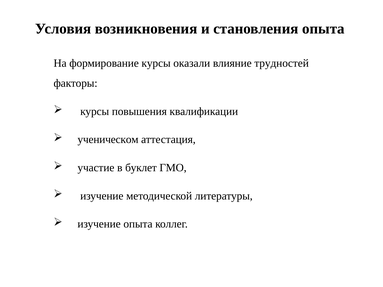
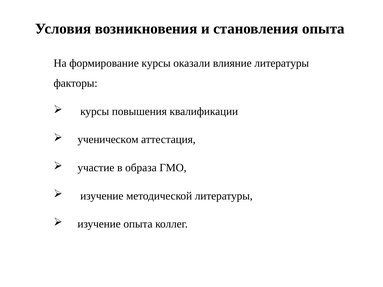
влияние трудностей: трудностей -> литературы (282, 63)
буклет: буклет -> образа (141, 168)
